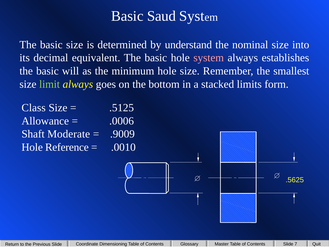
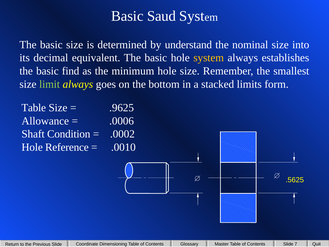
system colour: pink -> yellow (209, 58)
will: will -> find (71, 71)
Class: Class -> Table (34, 108)
.5125: .5125 -> .9625 (122, 108)
Moderate: Moderate -> Condition (69, 134)
.9009: .9009 -> .0002 (122, 134)
